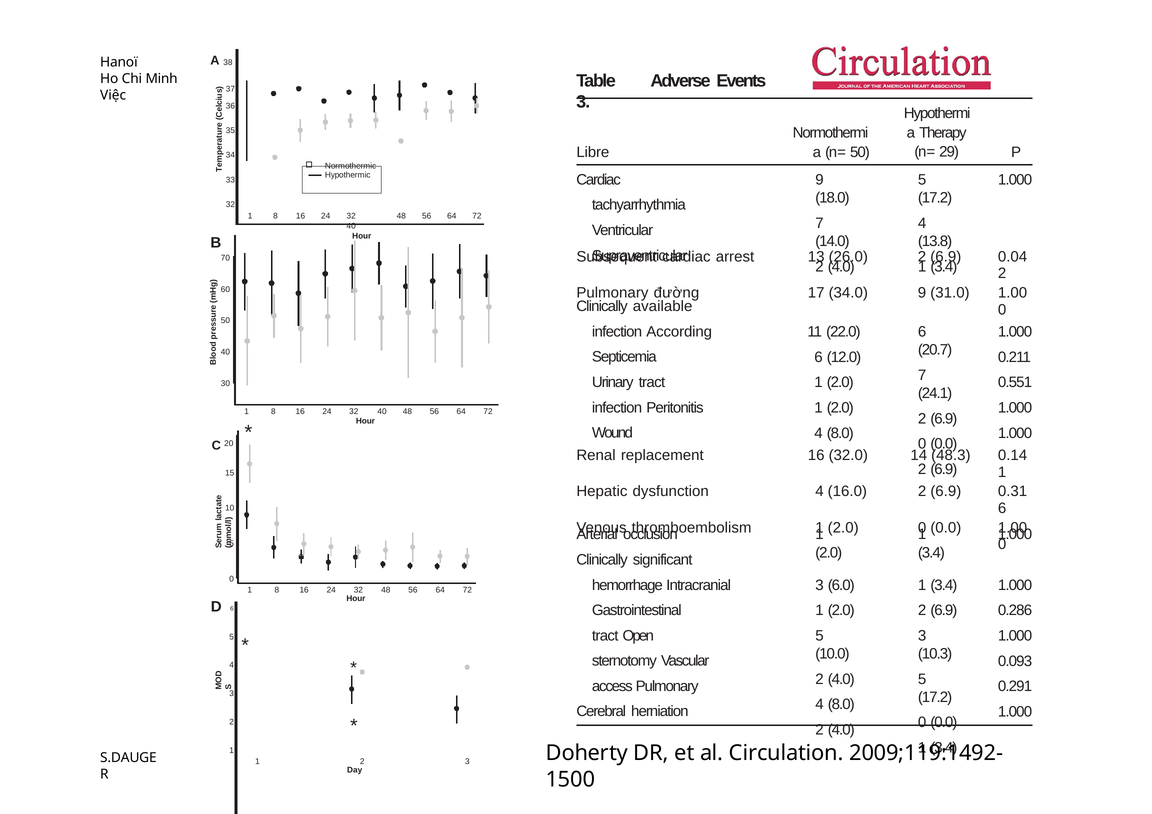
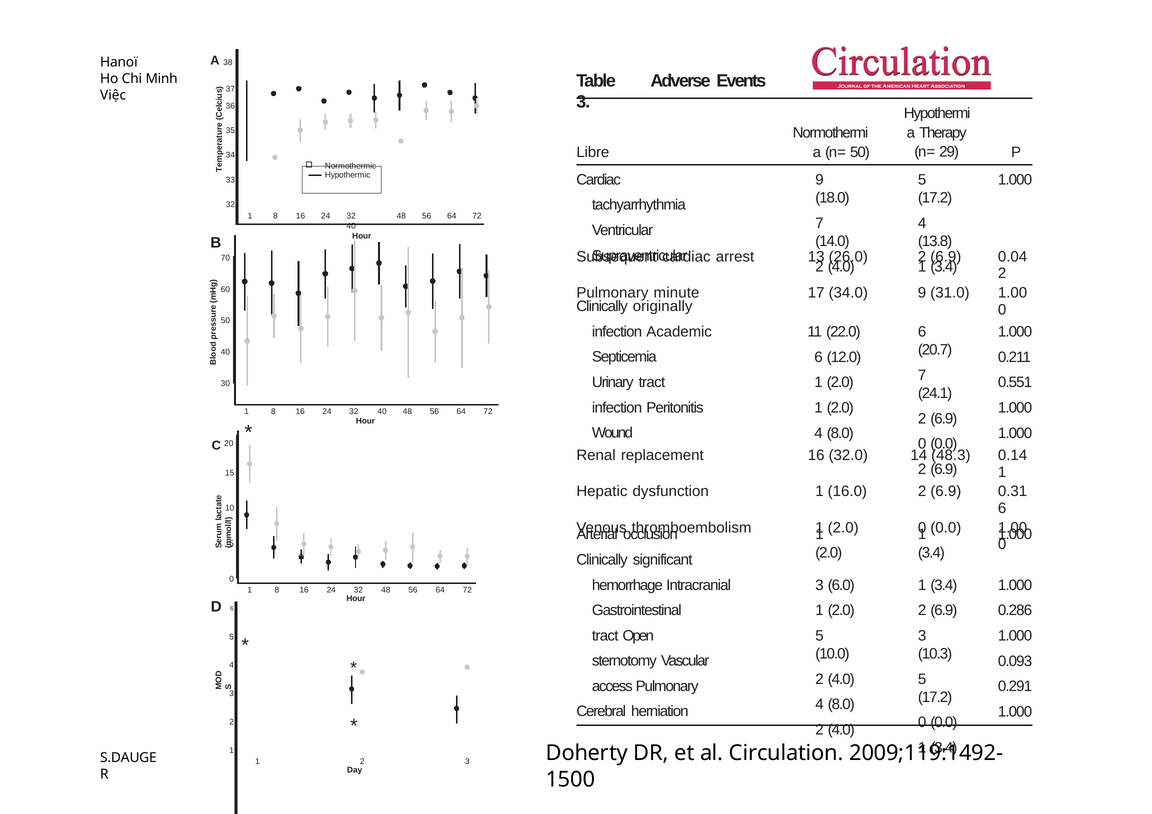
đường: đường -> minute (677, 293)
available: available -> originally (663, 306)
According: According -> Academic (679, 332)
dysfunction 4: 4 -> 1 (819, 491)
